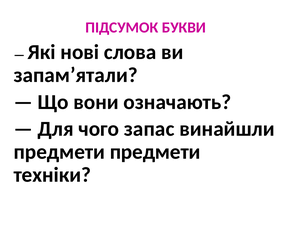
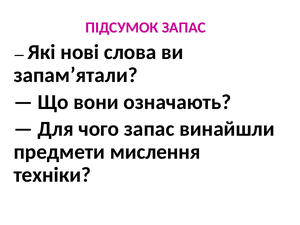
ПІДСУМОК БУКВИ: БУКВИ -> ЗАПАС (184, 27)
предмети предмети: предмети -> мислення (155, 152)
